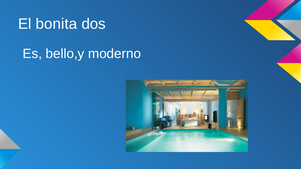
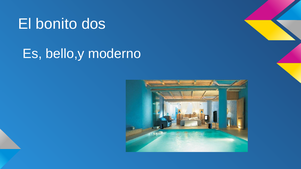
bonita: bonita -> bonito (56, 24)
